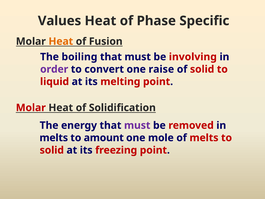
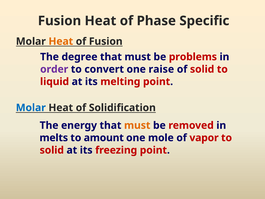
Values: Values -> Fusion (59, 21)
boiling: boiling -> degree (79, 57)
involving: involving -> problems (193, 57)
Molar colour: red -> blue (31, 108)
must colour: purple -> orange (137, 125)
of melts: melts -> vapor (204, 138)
